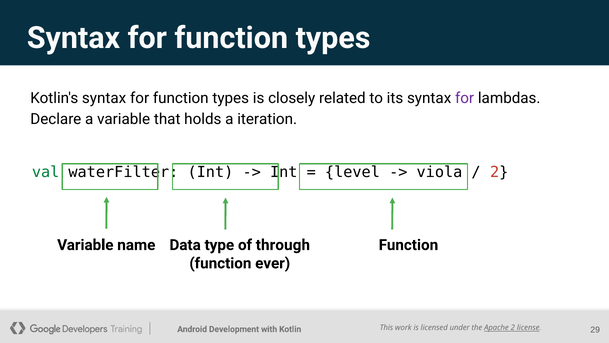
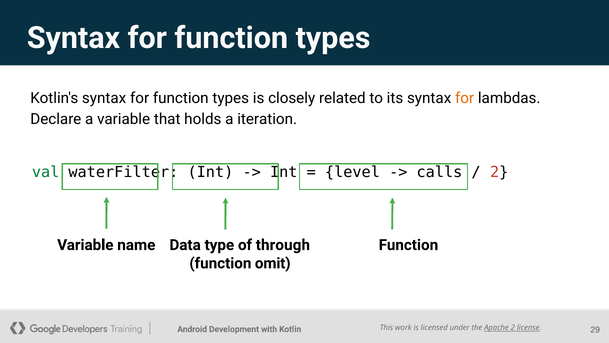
for colour: purple -> orange (465, 98)
viola: viola -> calls (439, 172)
ever: ever -> omit (273, 263)
